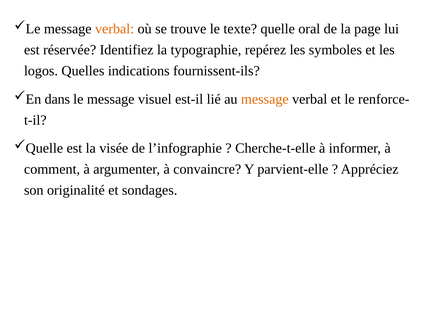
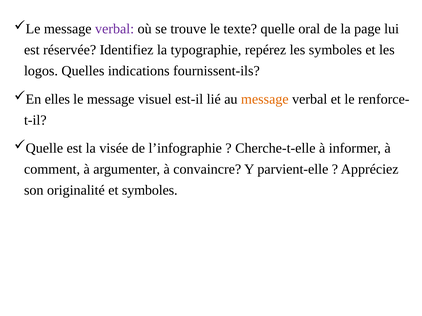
verbal colour: orange -> purple (115, 29)
dans: dans -> elles (57, 99)
et sondages: sondages -> symboles (150, 191)
